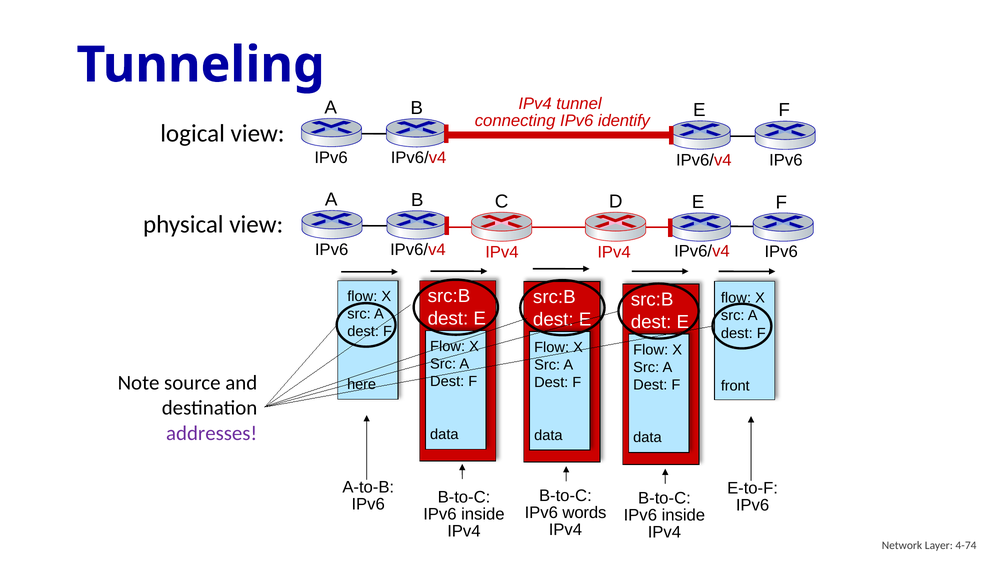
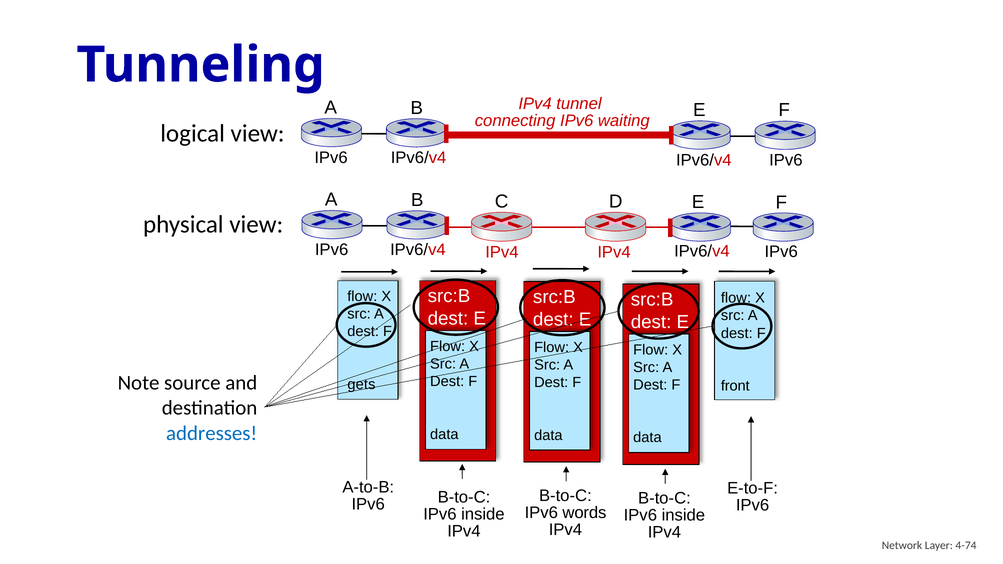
identify: identify -> waiting (624, 121)
here: here -> gets (361, 384)
addresses colour: purple -> blue (212, 433)
